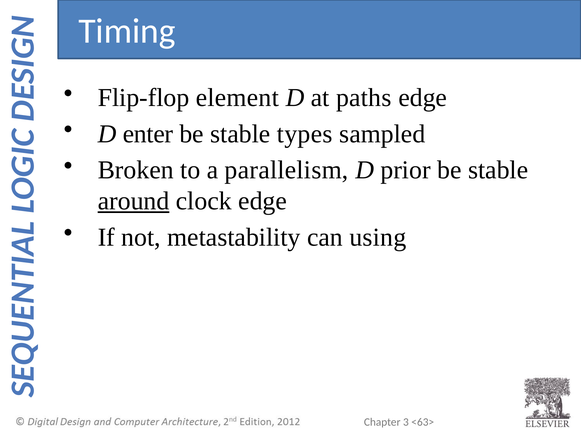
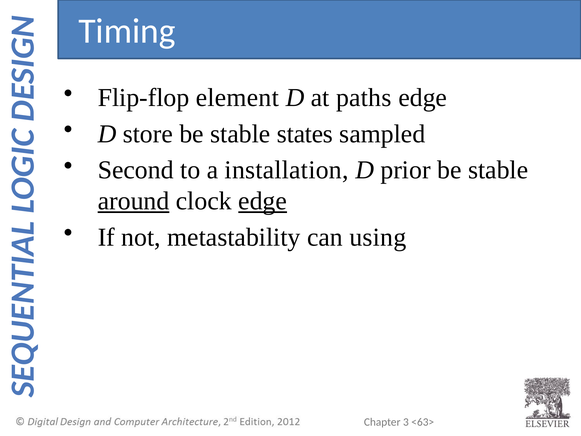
enter: enter -> store (148, 134)
types: types -> states (305, 134)
Broken: Broken -> Second (136, 170)
parallelism: parallelism -> installation (287, 170)
edge underline: none -> present (263, 201)
